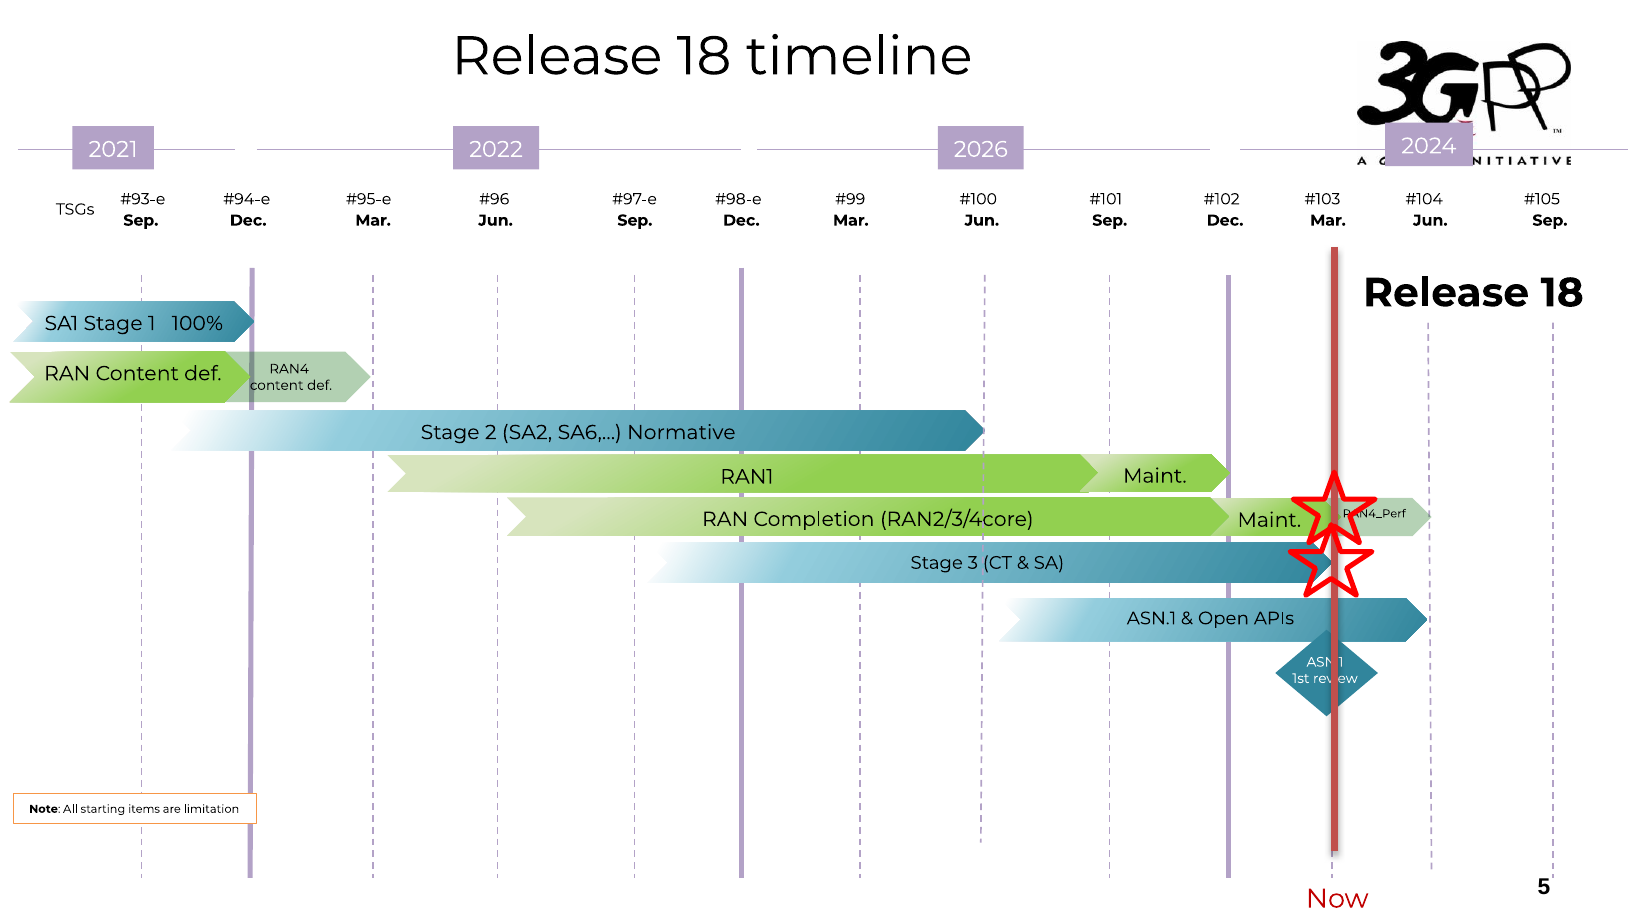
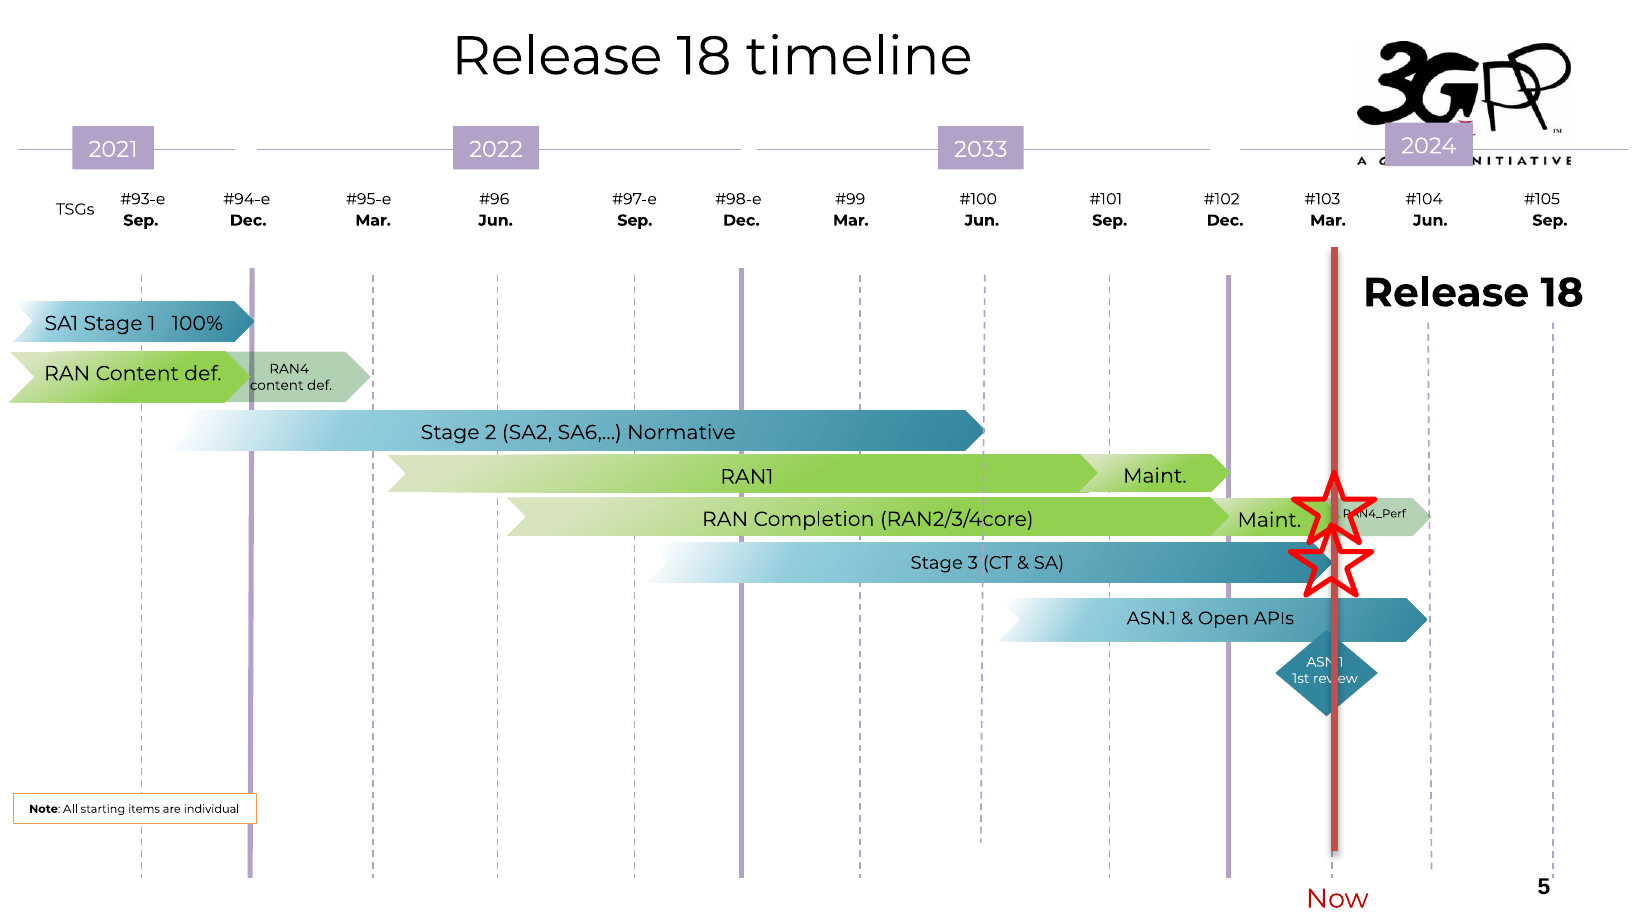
2026: 2026 -> 2033 (981, 149)
limitation: limitation -> individual (212, 809)
